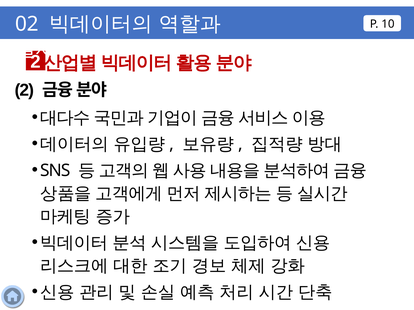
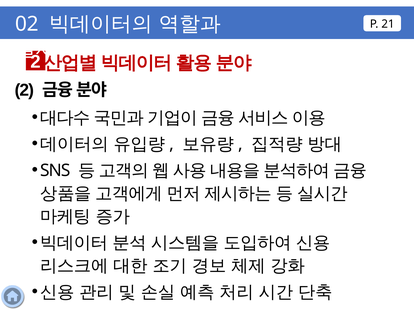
10: 10 -> 21 (388, 24)
